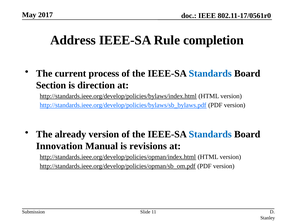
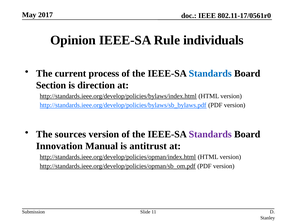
Address: Address -> Opinion (73, 40)
completion: completion -> individuals (213, 40)
already: already -> sources (70, 134)
Standards colour: blue -> purple (210, 134)
revisions: revisions -> antitrust (148, 146)
